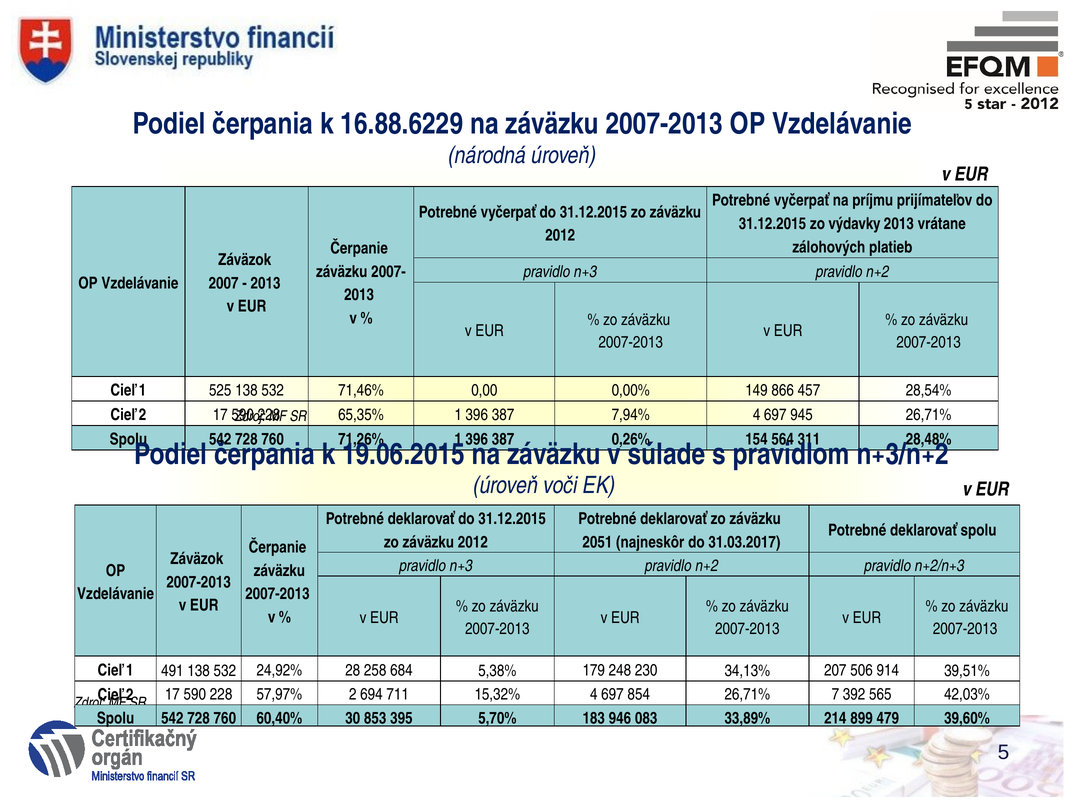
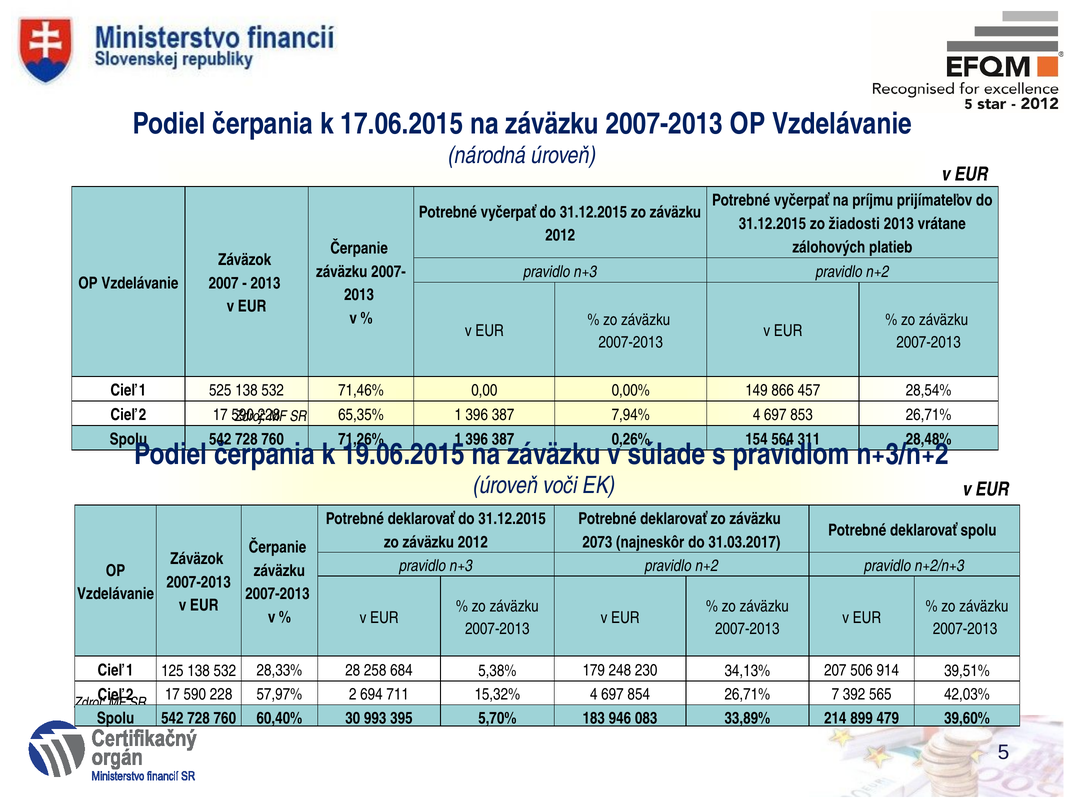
16.88.6229: 16.88.6229 -> 17.06.2015 (402, 124)
výdavky: výdavky -> žiadosti (854, 224)
945: 945 -> 853 (802, 415)
2051: 2051 -> 2073 (597, 542)
491: 491 -> 125 (172, 671)
24,92%: 24,92% -> 28,33% (279, 670)
853: 853 -> 993 (375, 719)
